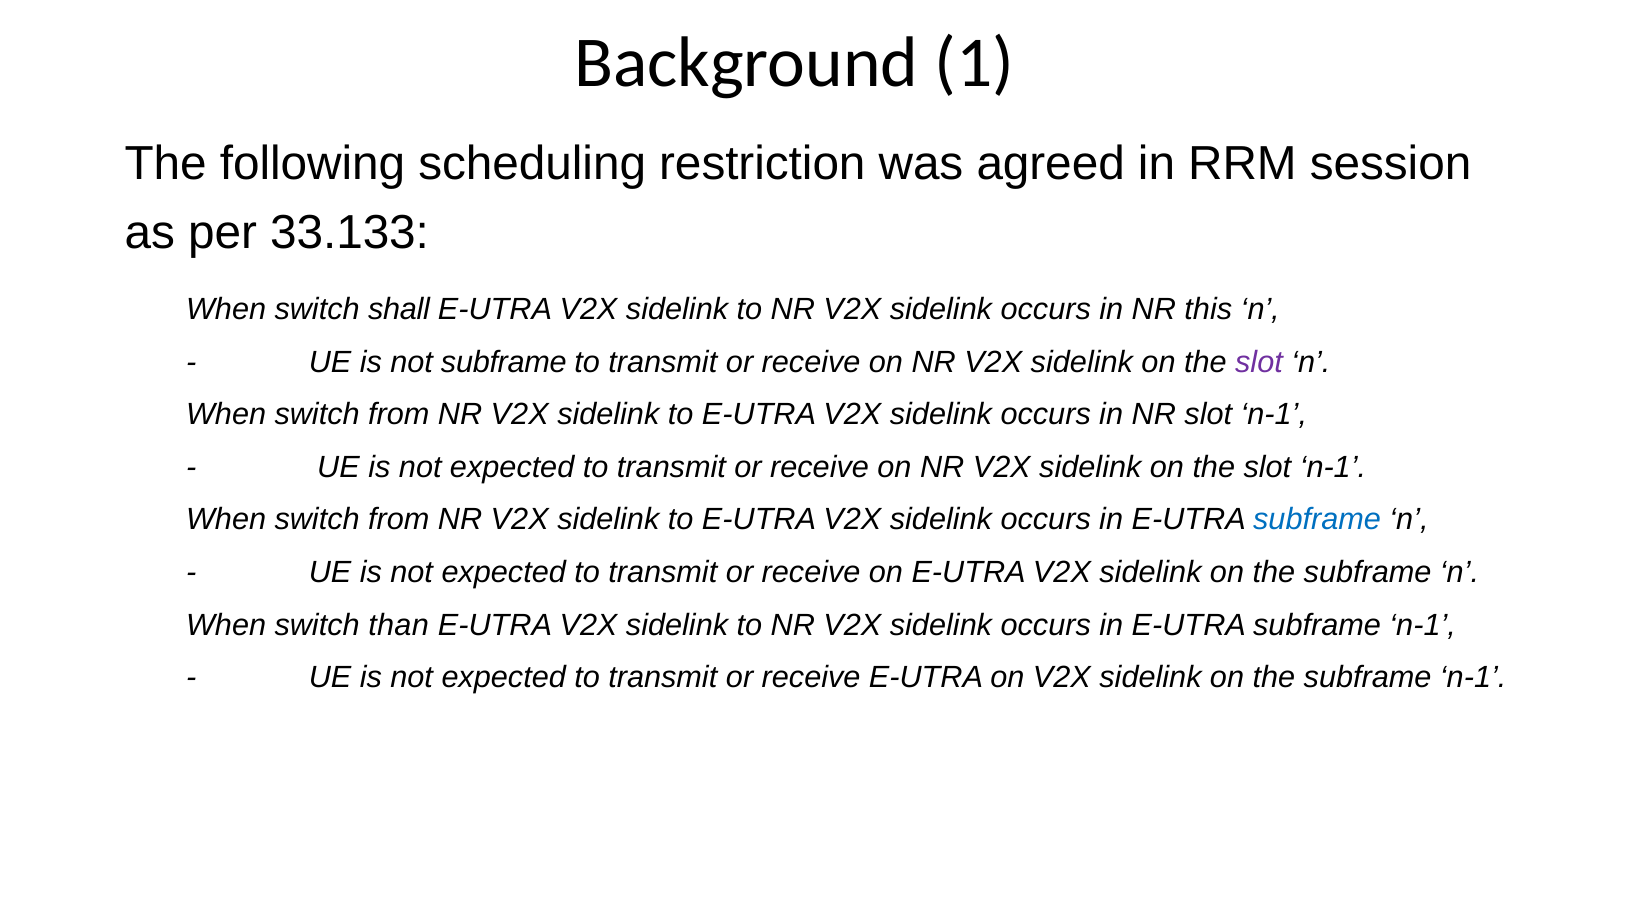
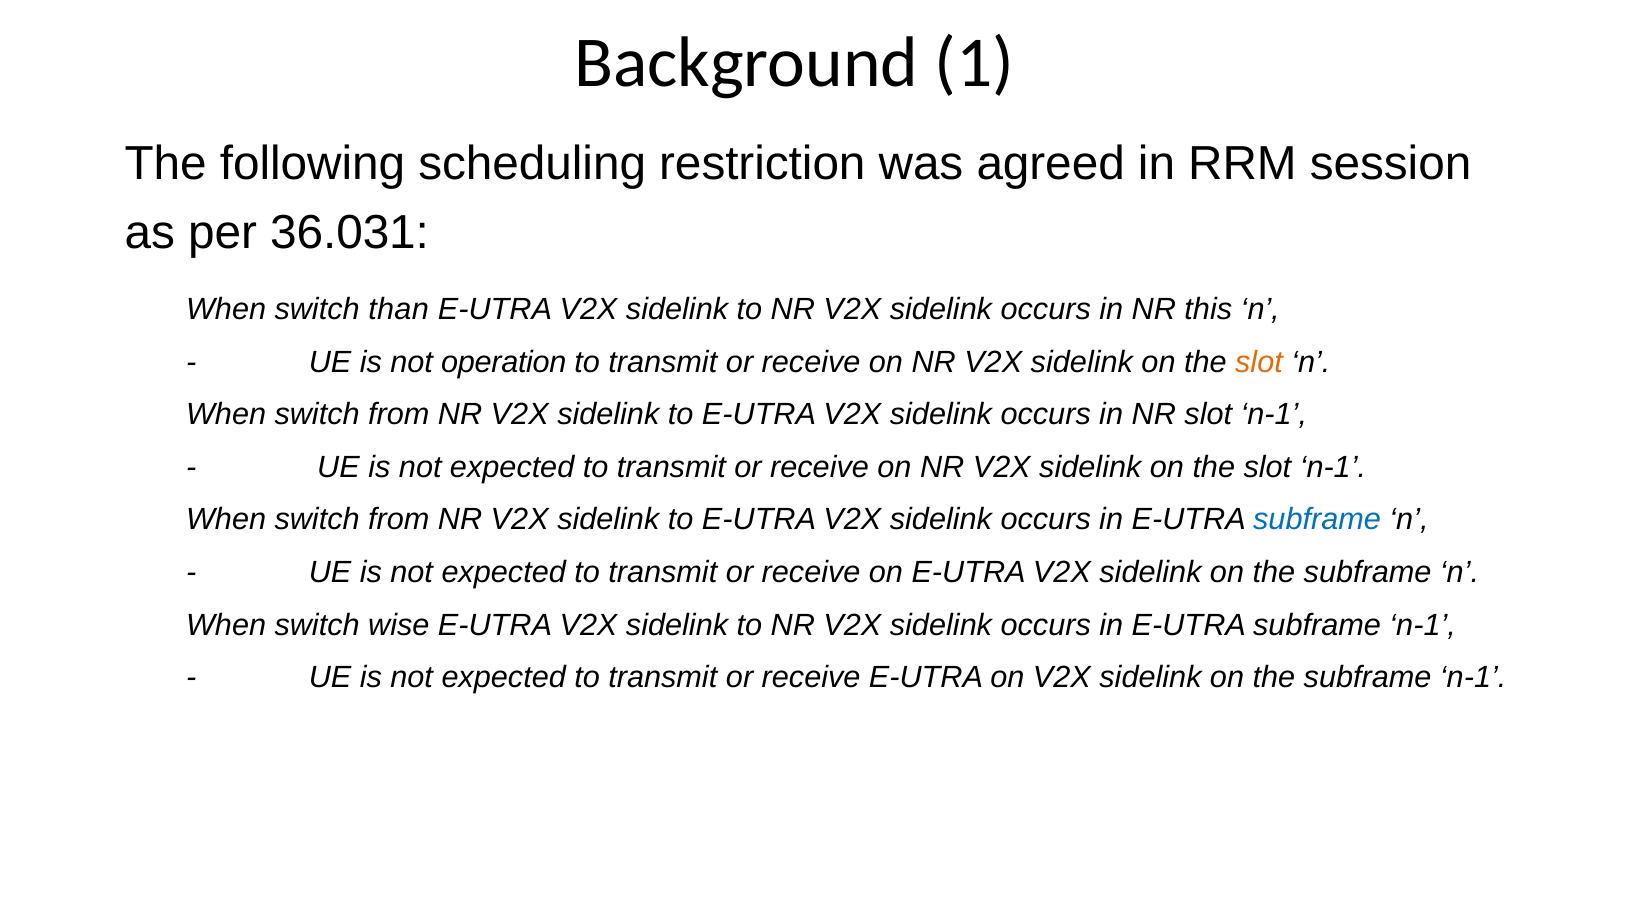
33.133: 33.133 -> 36.031 (350, 232)
shall: shall -> than (399, 309)
not subframe: subframe -> operation (504, 362)
slot colour: purple -> orange (1259, 362)
than: than -> wise (399, 625)
